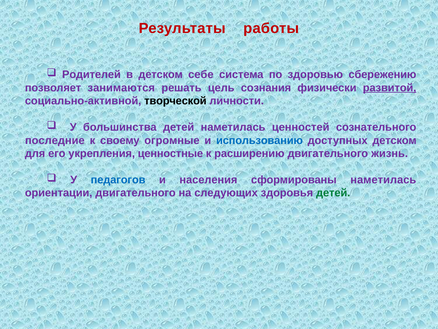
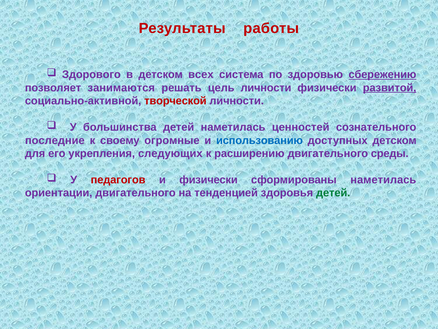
Родителей: Родителей -> Здорового (91, 74)
себе: себе -> всех (201, 74)
сбережению underline: none -> present (382, 74)
цель сознания: сознания -> личности (266, 88)
творческой colour: black -> red (175, 101)
ценностные: ценностные -> следующих (170, 153)
жизнь: жизнь -> среды (390, 153)
педагогов colour: blue -> red (118, 180)
и населения: населения -> физически (208, 180)
следующих: следующих -> тенденцией (226, 193)
